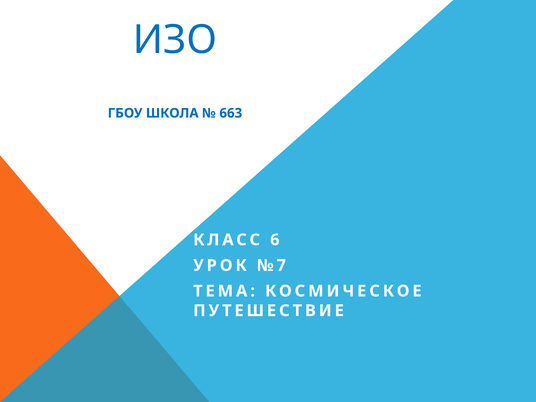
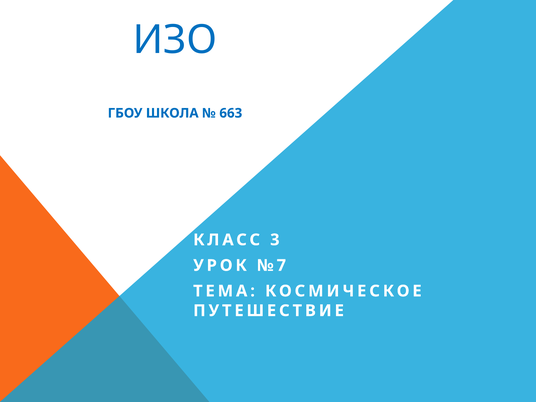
6: 6 -> 3 (275, 240)
